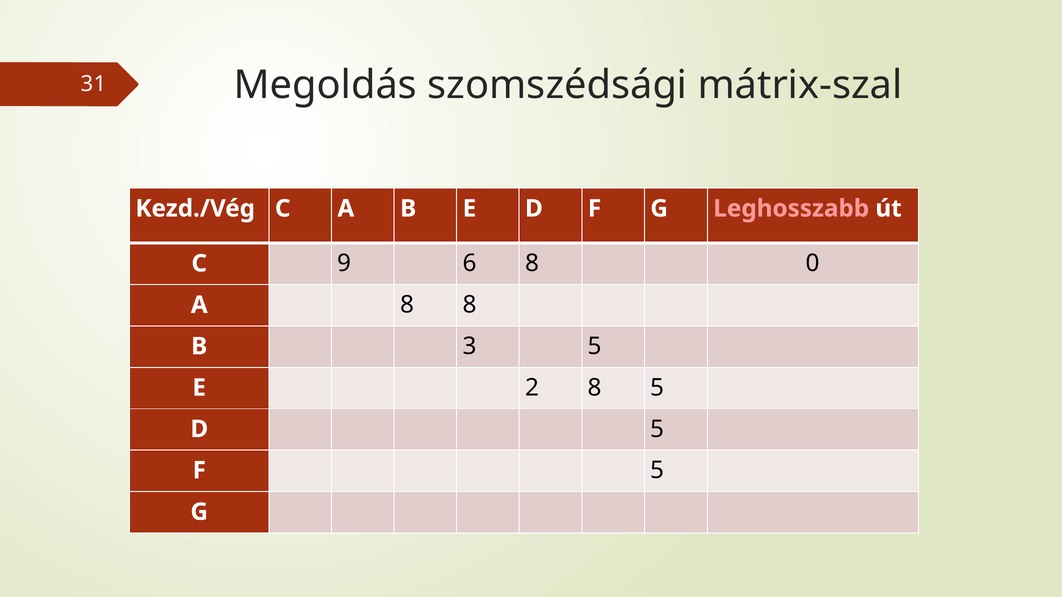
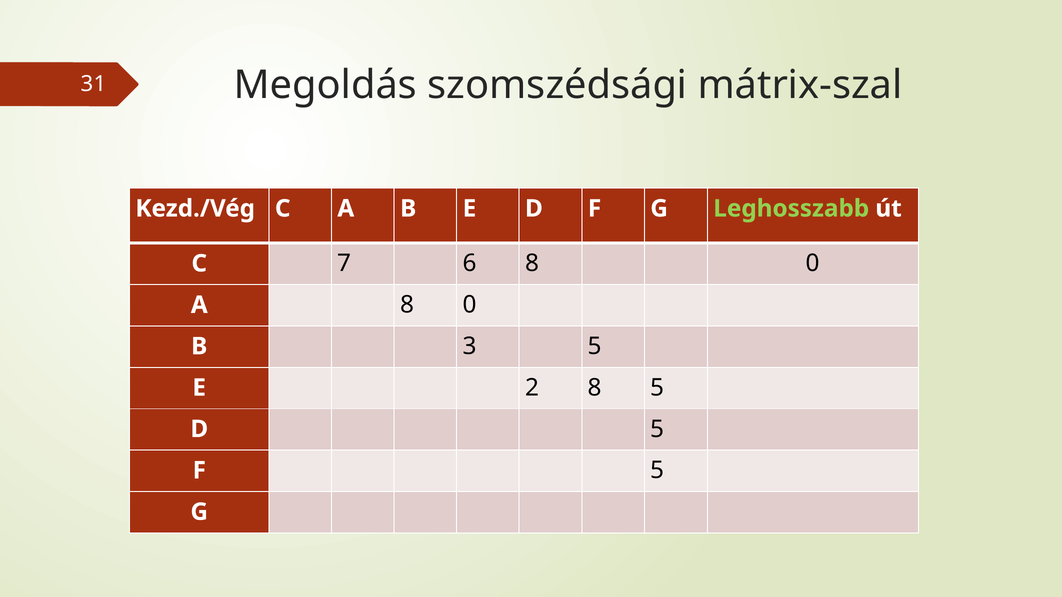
Leghosszabb colour: pink -> light green (791, 209)
9: 9 -> 7 (344, 264)
A 8 8: 8 -> 0 (470, 305)
